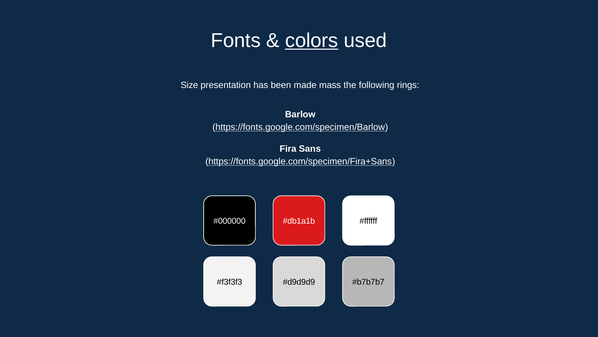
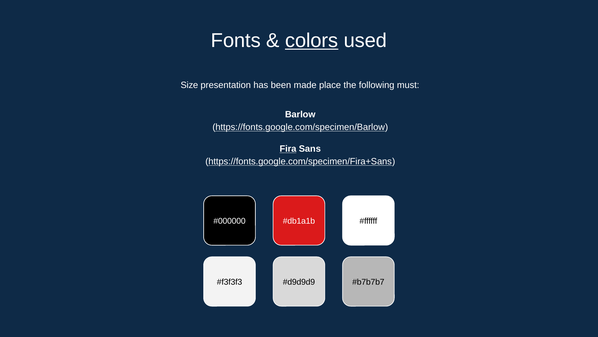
mass: mass -> place (330, 85)
rings: rings -> must (408, 85)
Fira underline: none -> present (288, 149)
